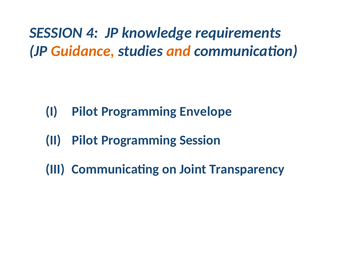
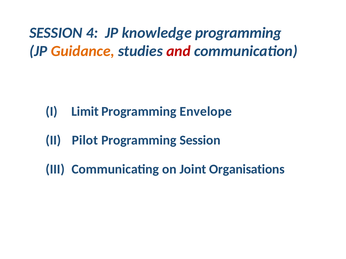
knowledge requirements: requirements -> programming (238, 33)
and colour: orange -> red (179, 51)
I Pilot: Pilot -> Limit (85, 112)
Transparency: Transparency -> Organisations (247, 170)
